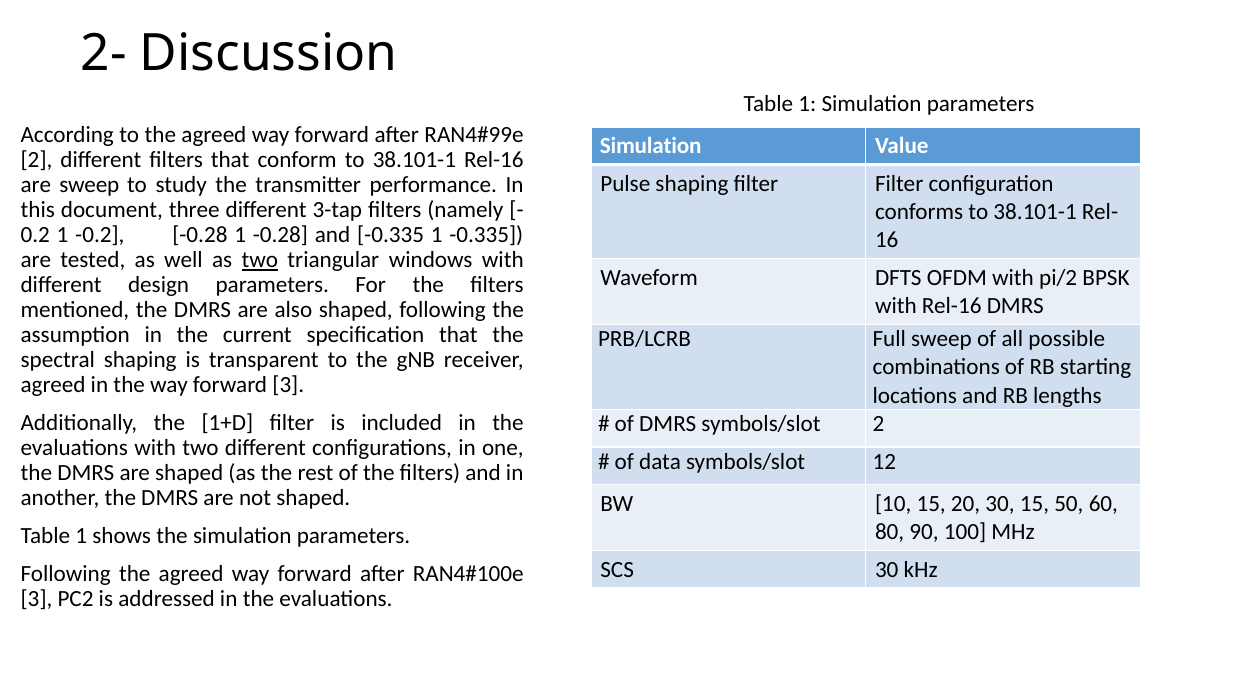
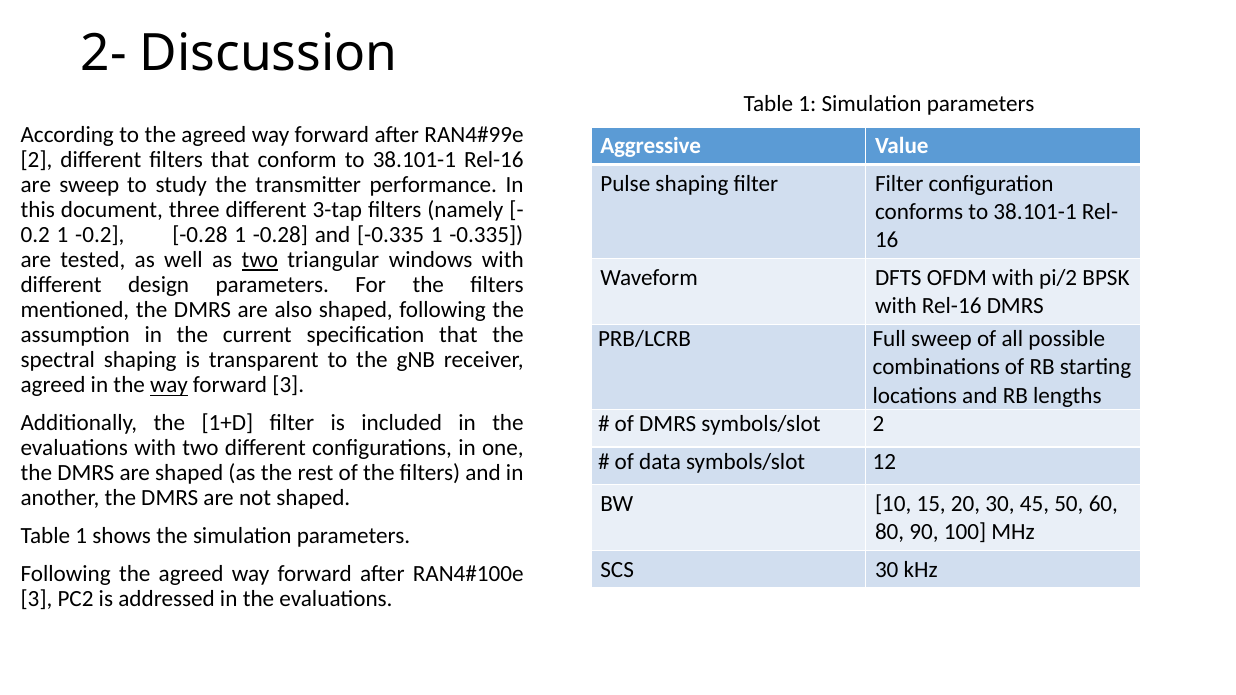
Simulation: Simulation -> Aggressive (651, 146)
way underline: none -> present (169, 385)
30 15: 15 -> 45 (1034, 504)
